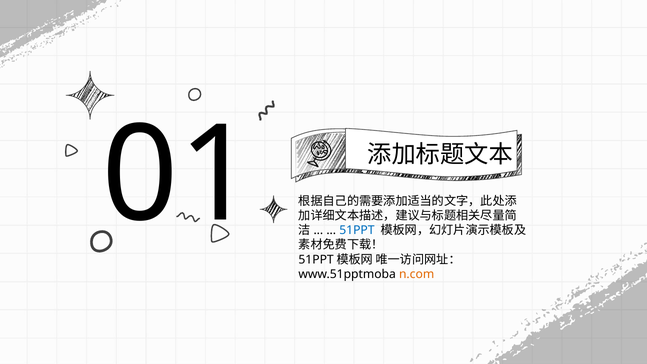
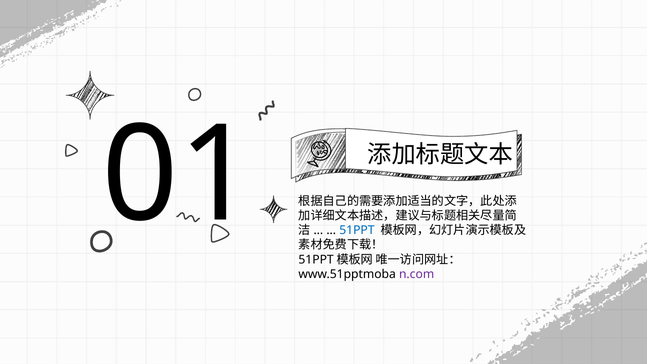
n.com colour: orange -> purple (417, 274)
